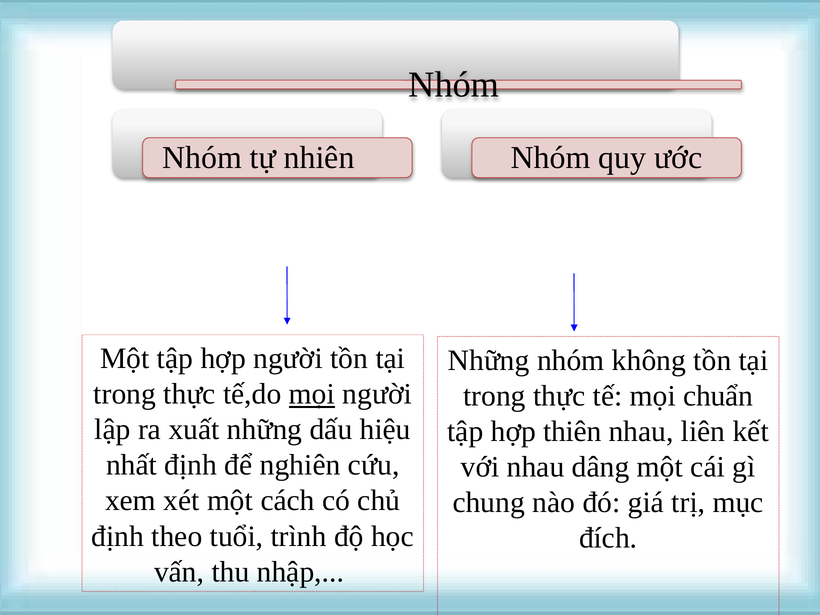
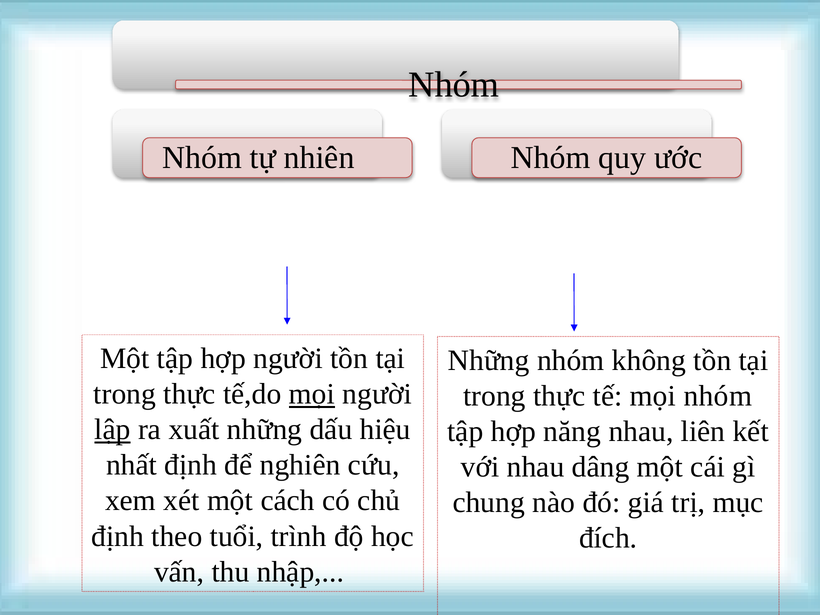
mọi chuẩn: chuẩn -> nhóm (718, 396)
lập underline: none -> present (113, 430)
thiên: thiên -> năng (572, 431)
